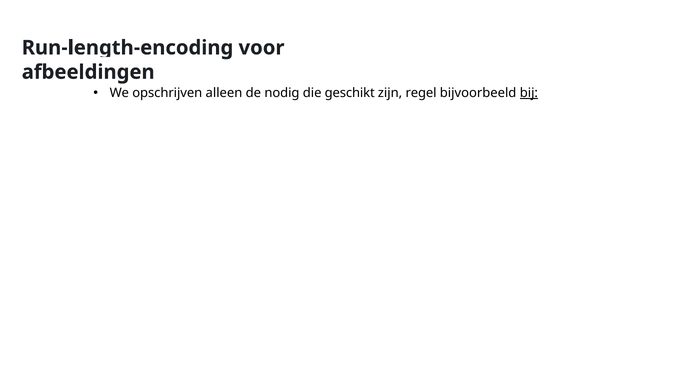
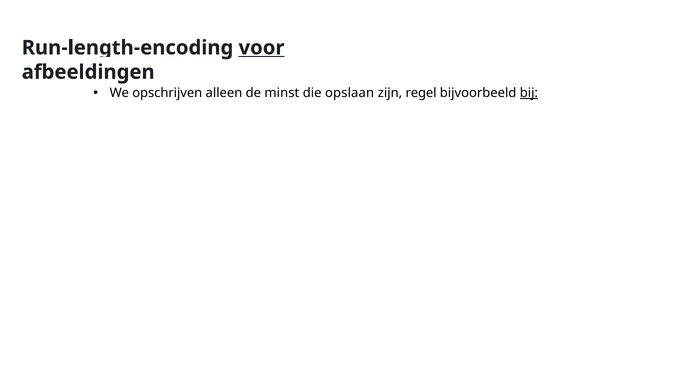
voor underline: none -> present (262, 48)
nodig: nodig -> minst (282, 93)
geschikt: geschikt -> opslaan (350, 93)
